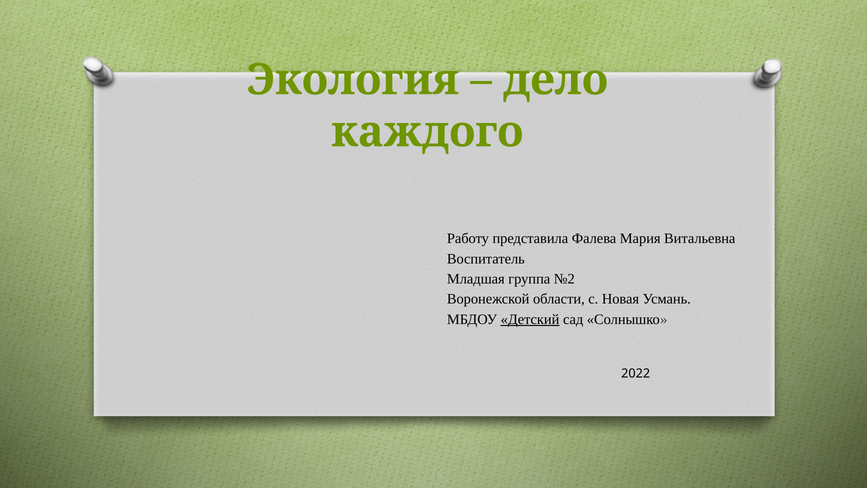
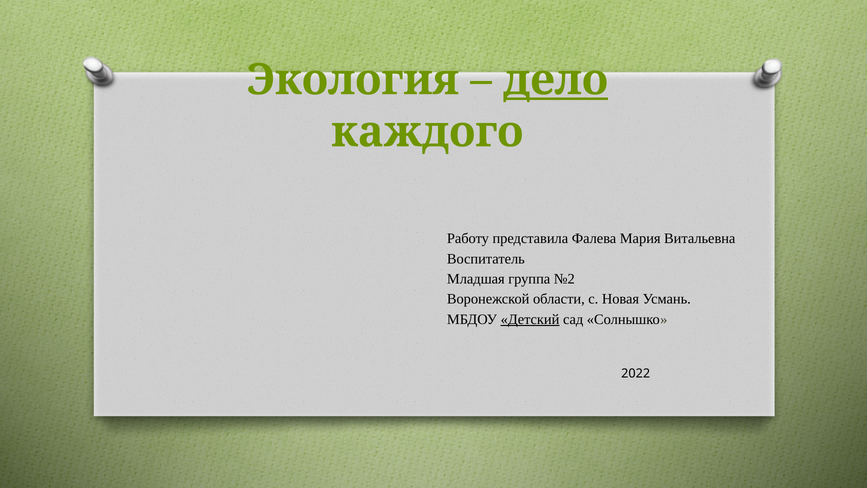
дело underline: none -> present (556, 80)
